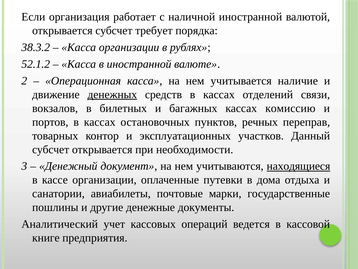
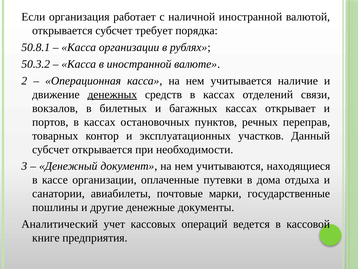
38.3.2: 38.3.2 -> 50.8.1 (36, 47)
52.1.2: 52.1.2 -> 50.3.2 (36, 64)
комиссию: комиссию -> открывает (290, 108)
находящиеся underline: present -> none (298, 166)
